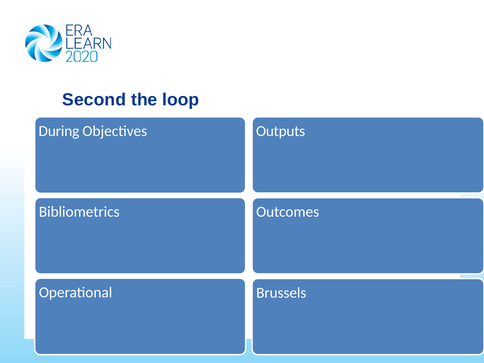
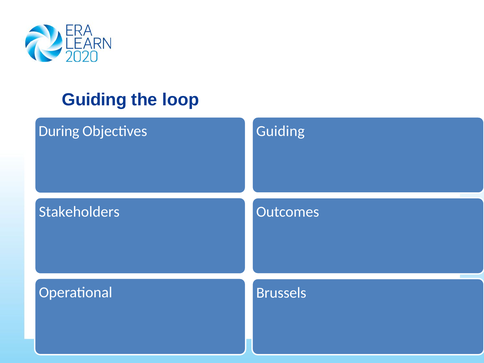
Second: Second -> Guiding (94, 100)
Outputs: Outputs -> Guiding (280, 131)
Bibliometrics: Bibliometrics -> Stakeholders (79, 212)
